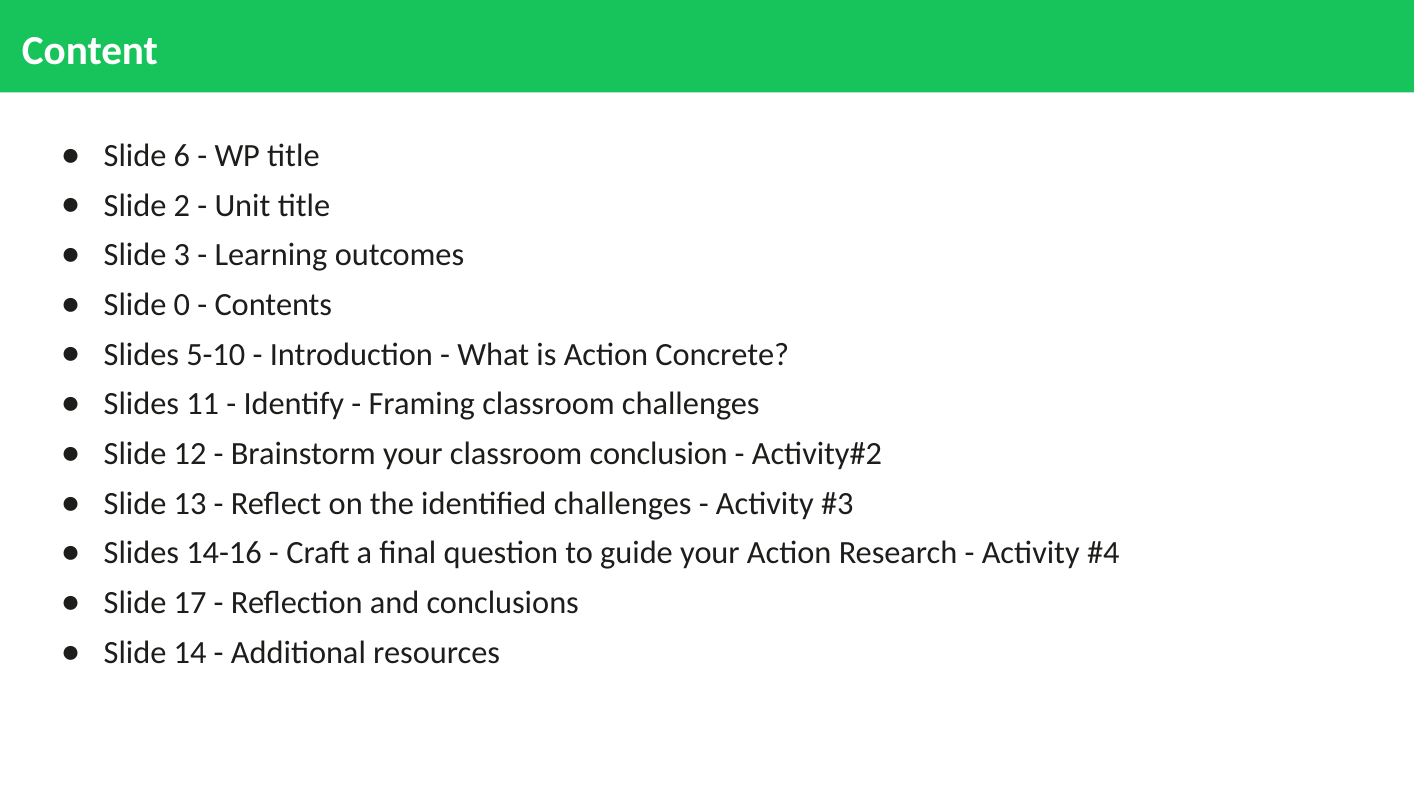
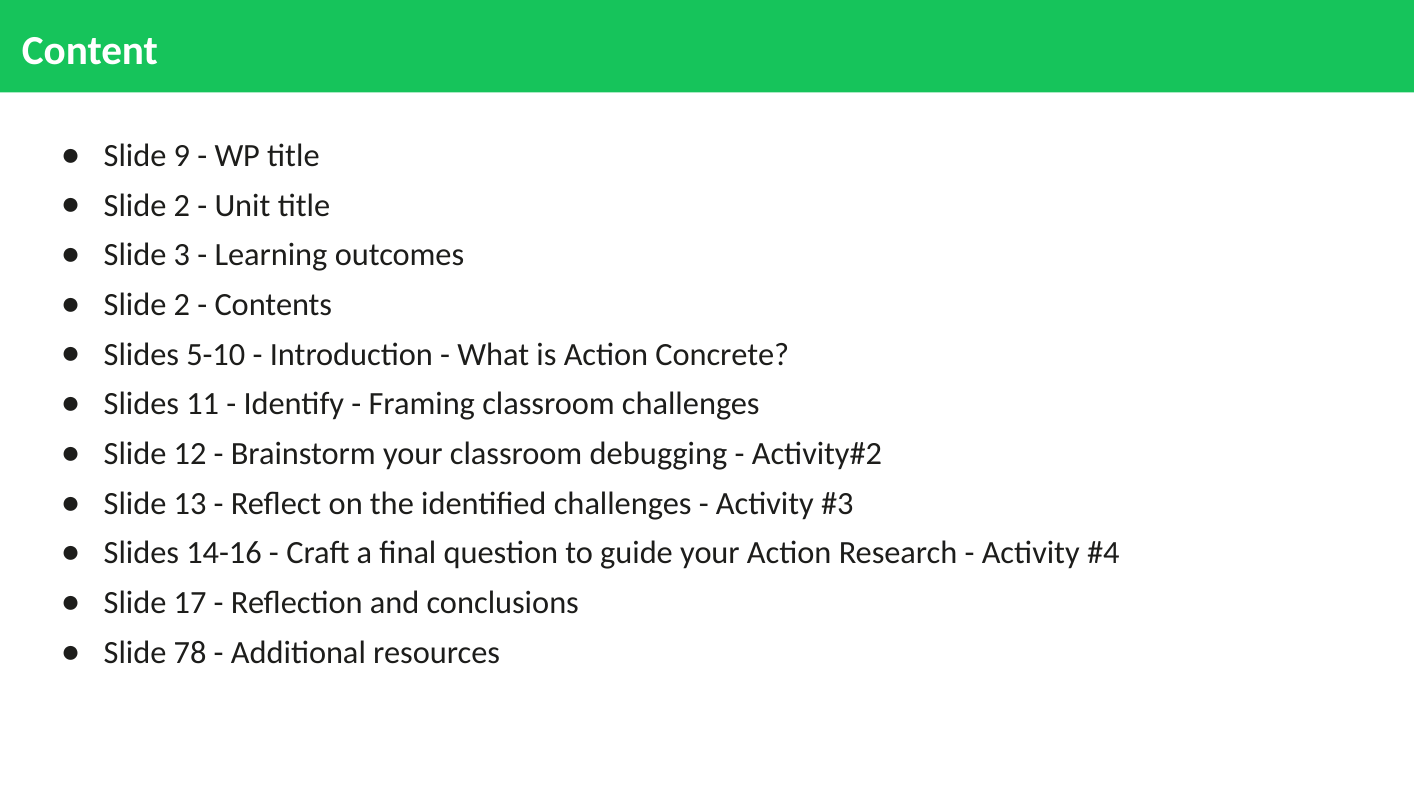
6: 6 -> 9 (182, 156)
0: 0 -> 2 (182, 305)
conclusion: conclusion -> debugging (658, 454)
14: 14 -> 78 (190, 653)
